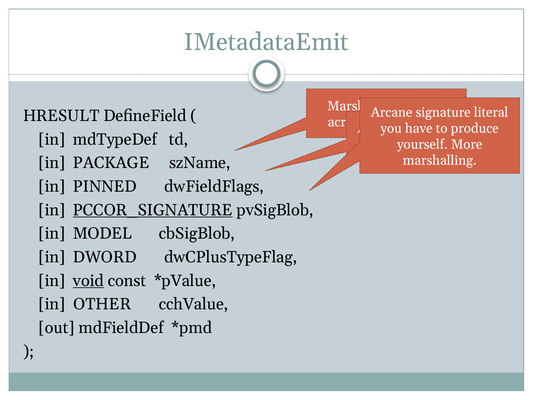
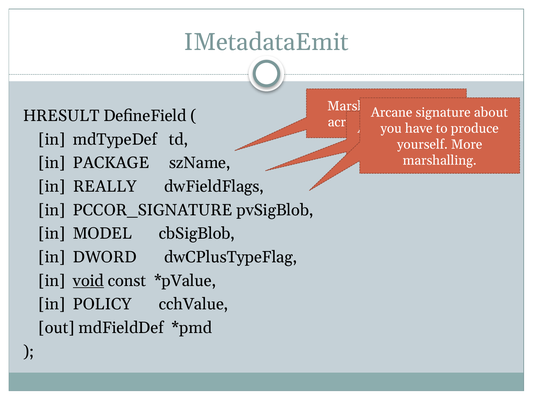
literal: literal -> about (491, 112)
PINNED: PINNED -> REALLY (105, 186)
PCCOR_SIGNATURE underline: present -> none (153, 210)
OTHER: OTHER -> POLICY (102, 304)
